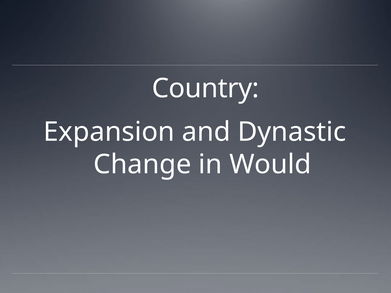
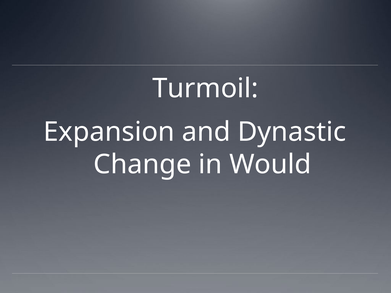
Country: Country -> Turmoil (205, 89)
